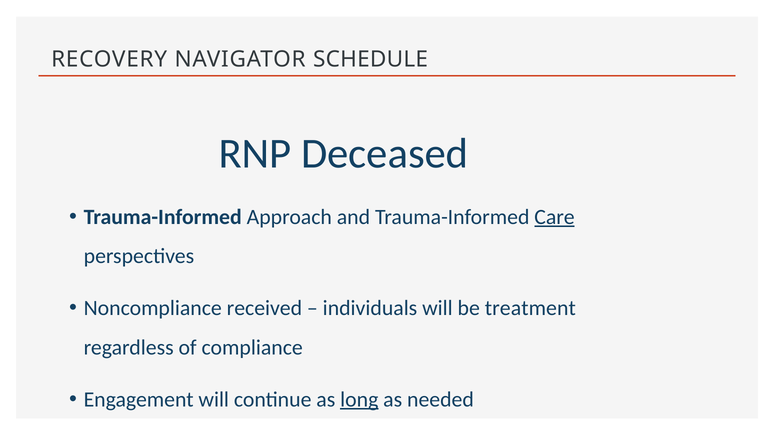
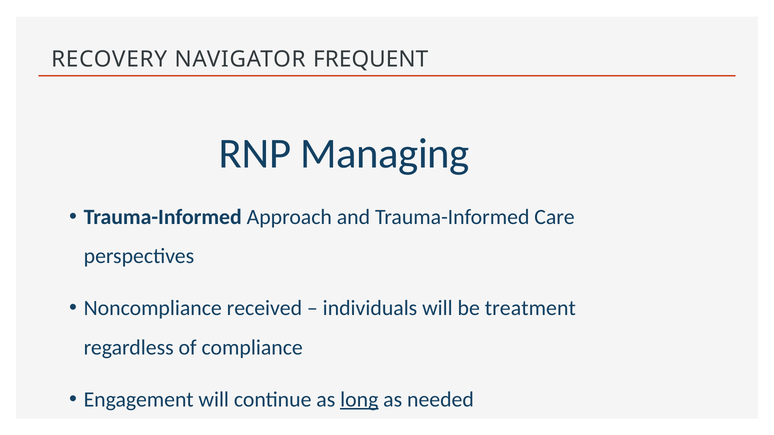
SCHEDULE: SCHEDULE -> FREQUENT (371, 60)
Deceased: Deceased -> Managing (385, 154)
Care underline: present -> none (554, 217)
